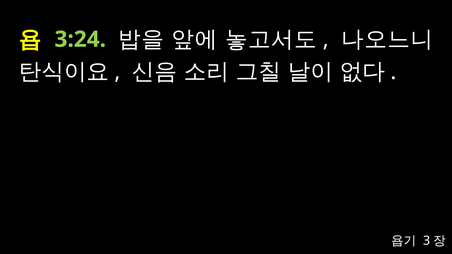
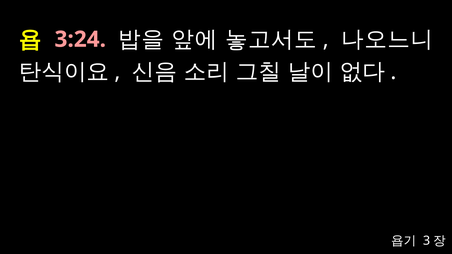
3:24 colour: light green -> pink (80, 39)
